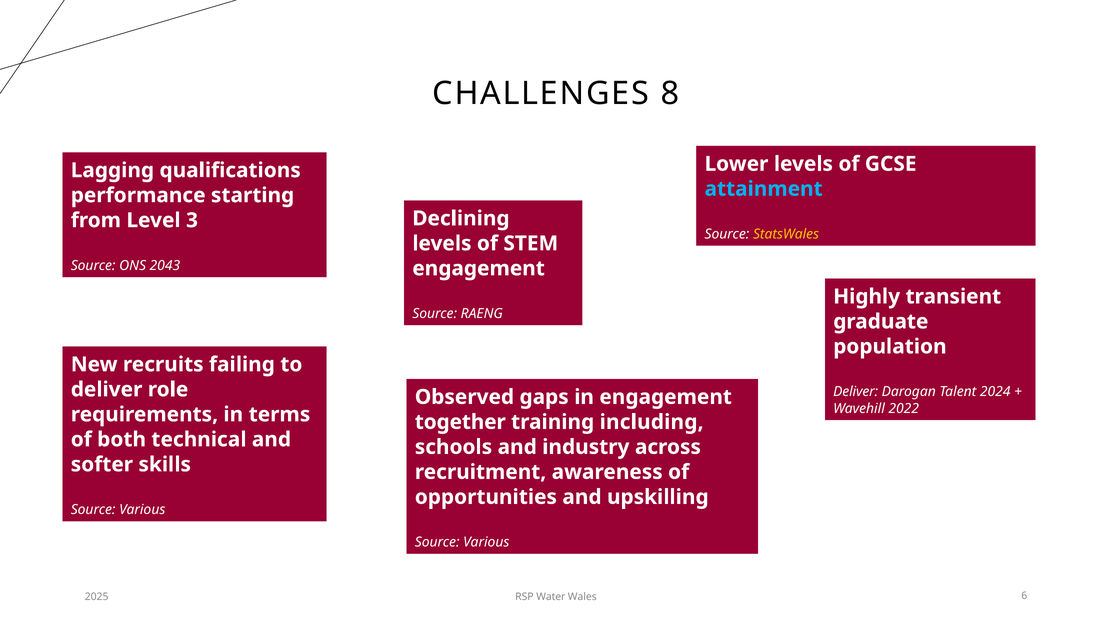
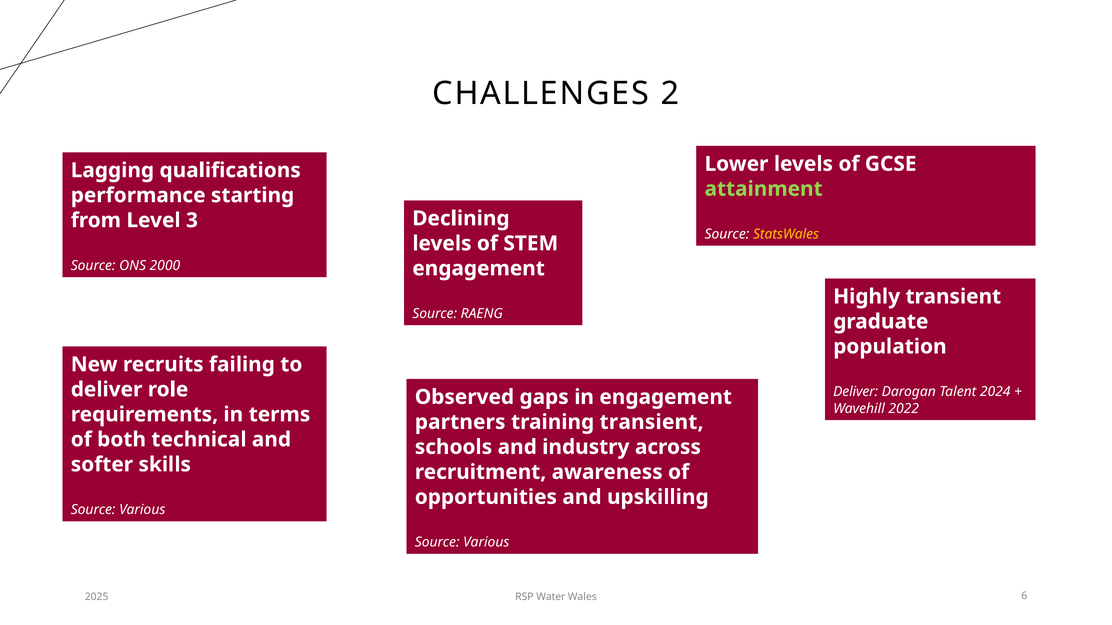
8: 8 -> 2 (670, 94)
attainment colour: light blue -> light green (764, 189)
2043: 2043 -> 2000 (165, 266)
together: together -> partners (460, 422)
training including: including -> transient (652, 422)
